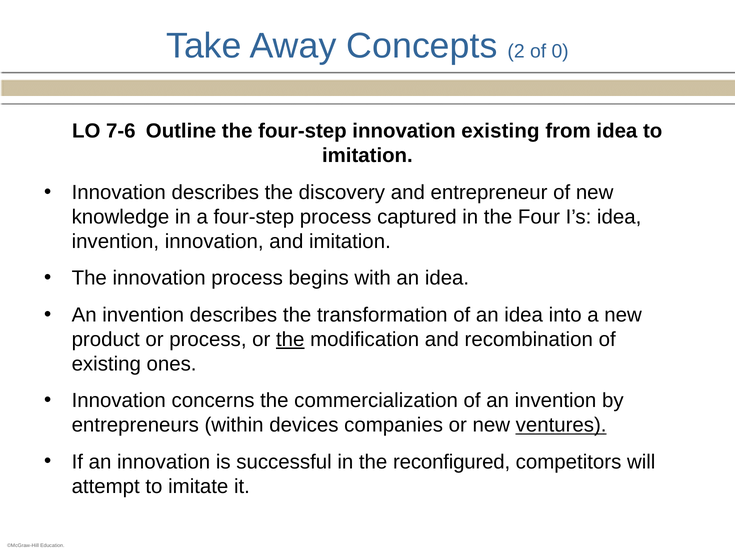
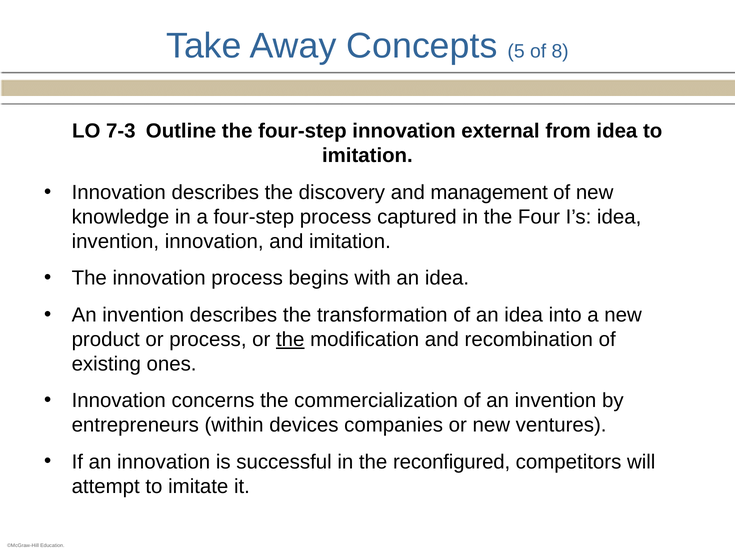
2: 2 -> 5 (516, 51)
0: 0 -> 8 (560, 51)
7-6: 7-6 -> 7-3 (121, 131)
innovation existing: existing -> external (500, 131)
entrepreneur: entrepreneur -> management (489, 193)
ventures underline: present -> none (561, 425)
